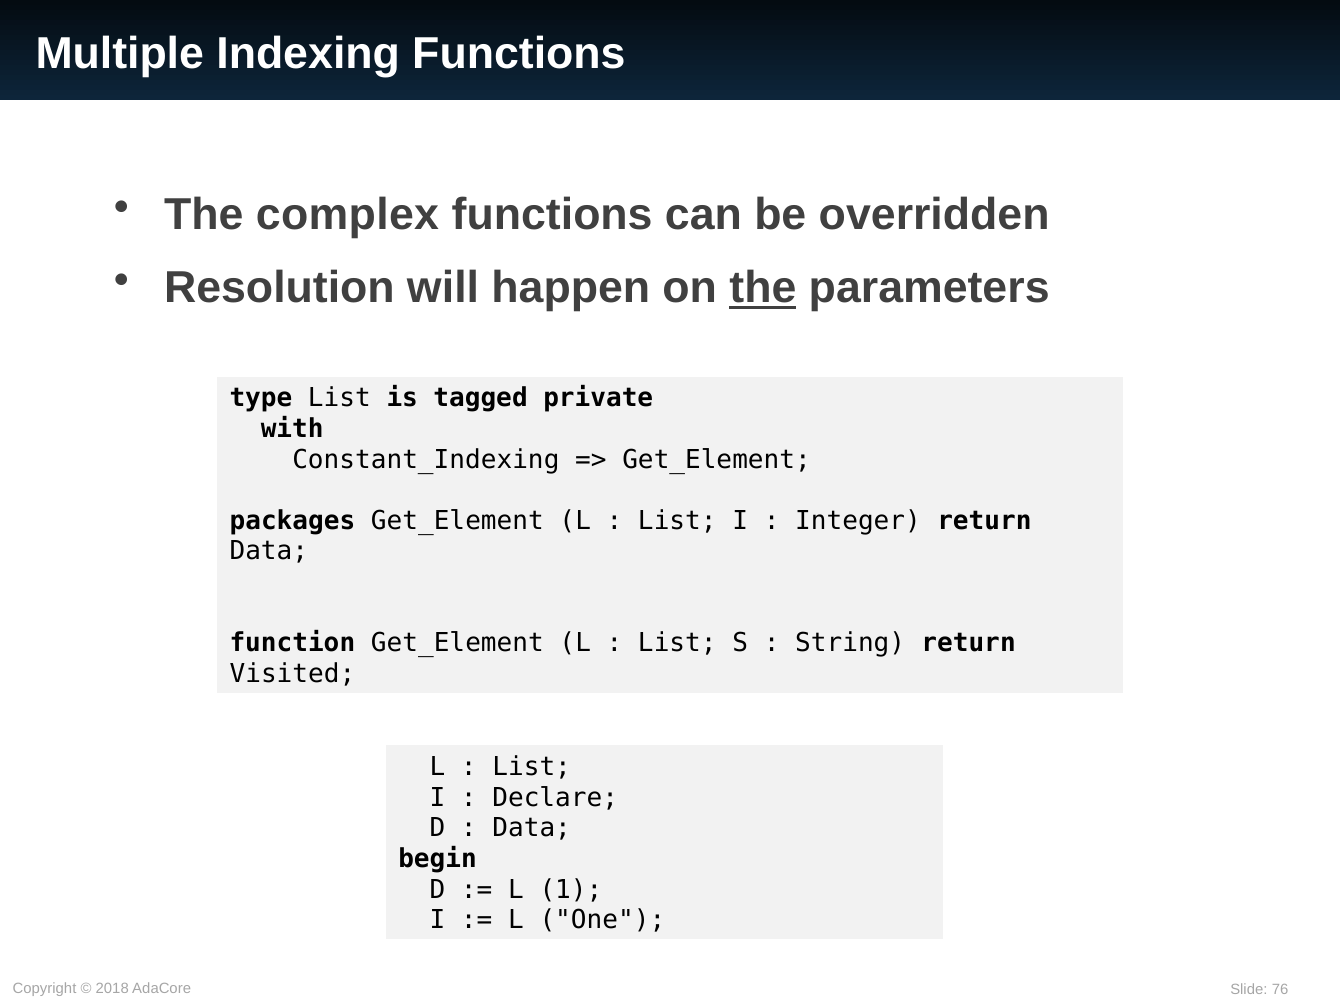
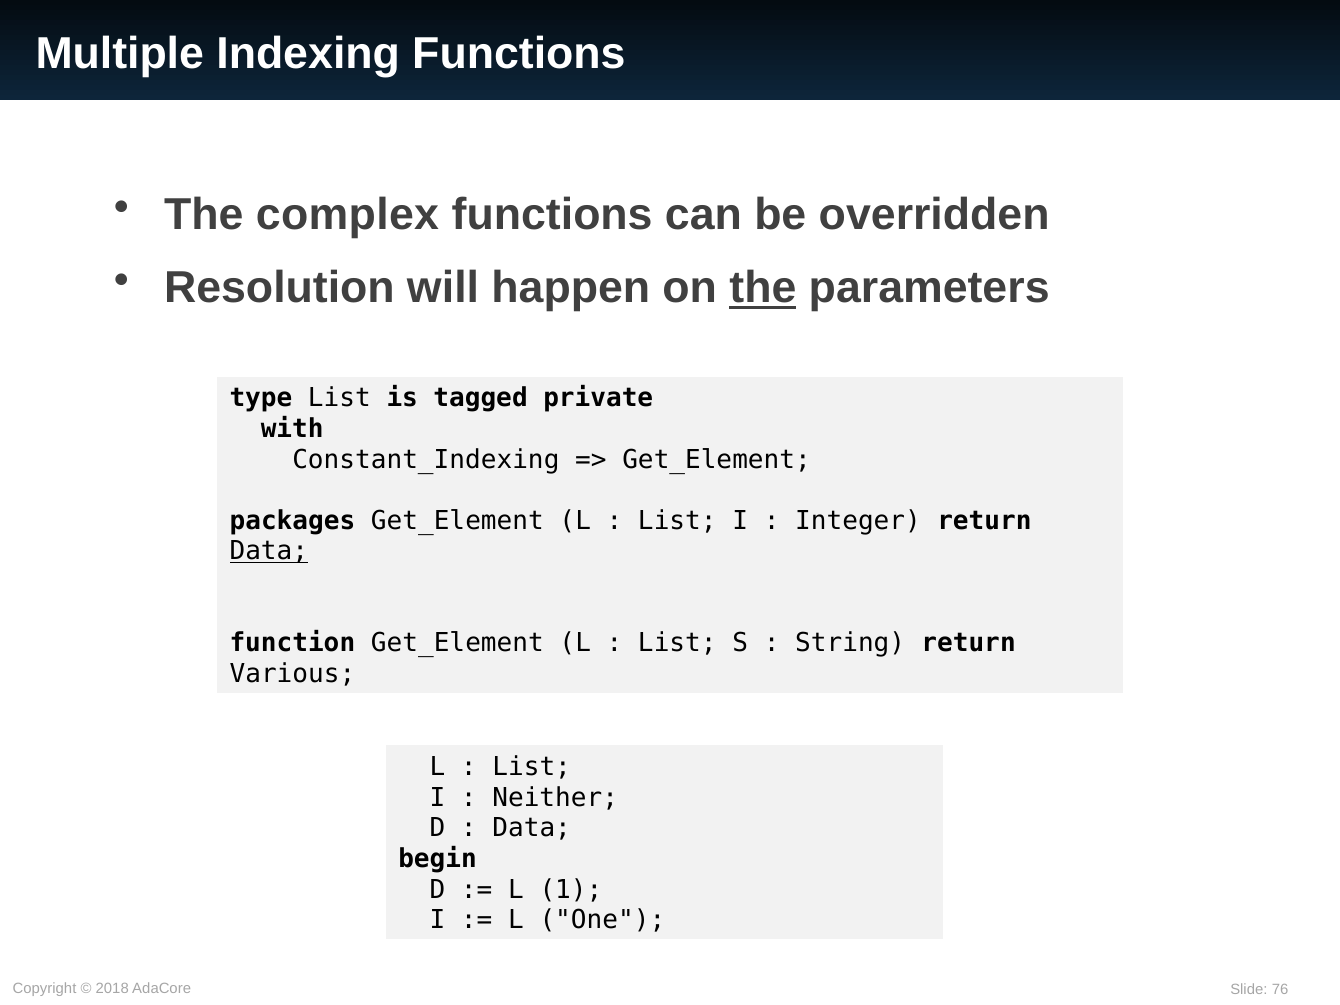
Data underline: none -> present (269, 551)
Visited: Visited -> Various (292, 674)
Declare: Declare -> Neither (555, 798)
